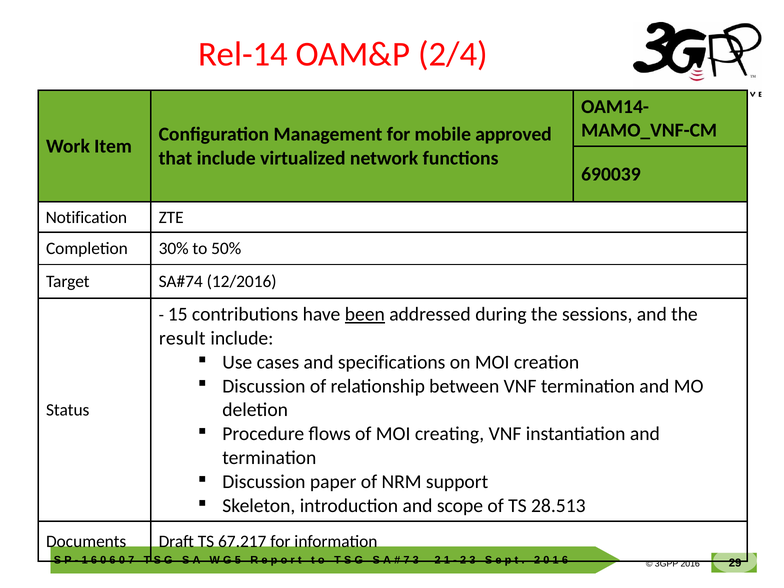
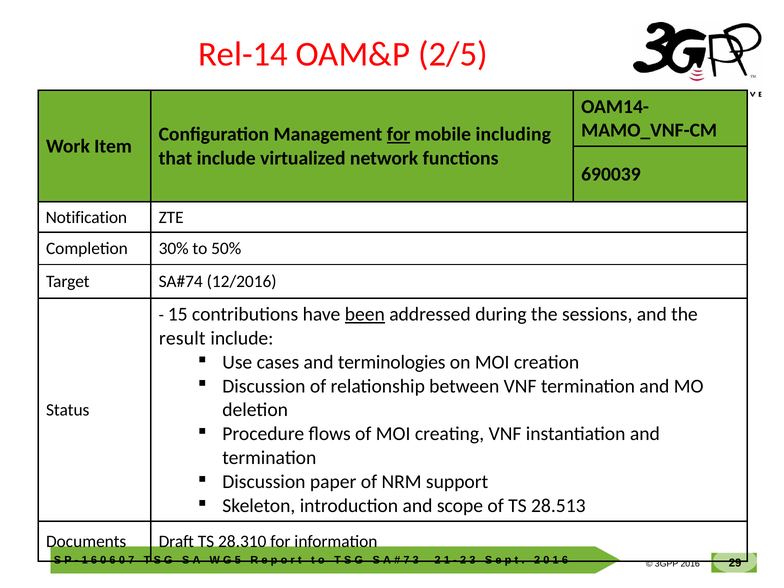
2/4: 2/4 -> 2/5 (453, 54)
for underline: none -> present (399, 134)
approved: approved -> including (513, 134)
specifications: specifications -> terminologies (392, 362)
67.217: 67.217 -> 28.310 (242, 541)
